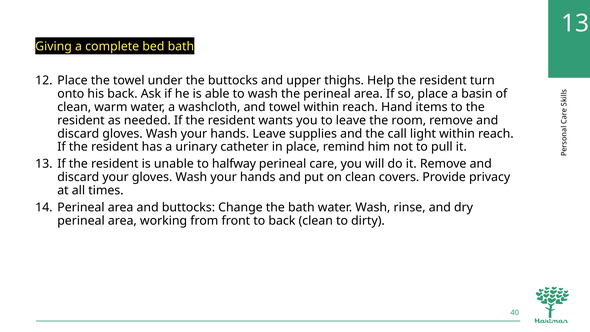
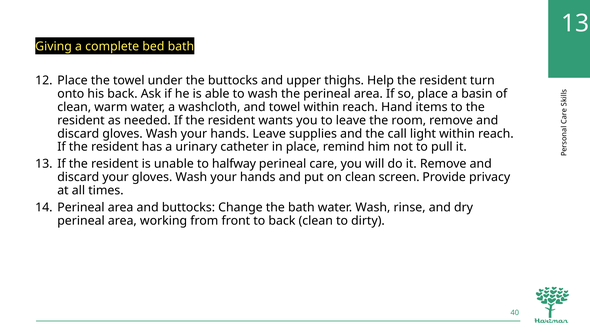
covers: covers -> screen (399, 177)
